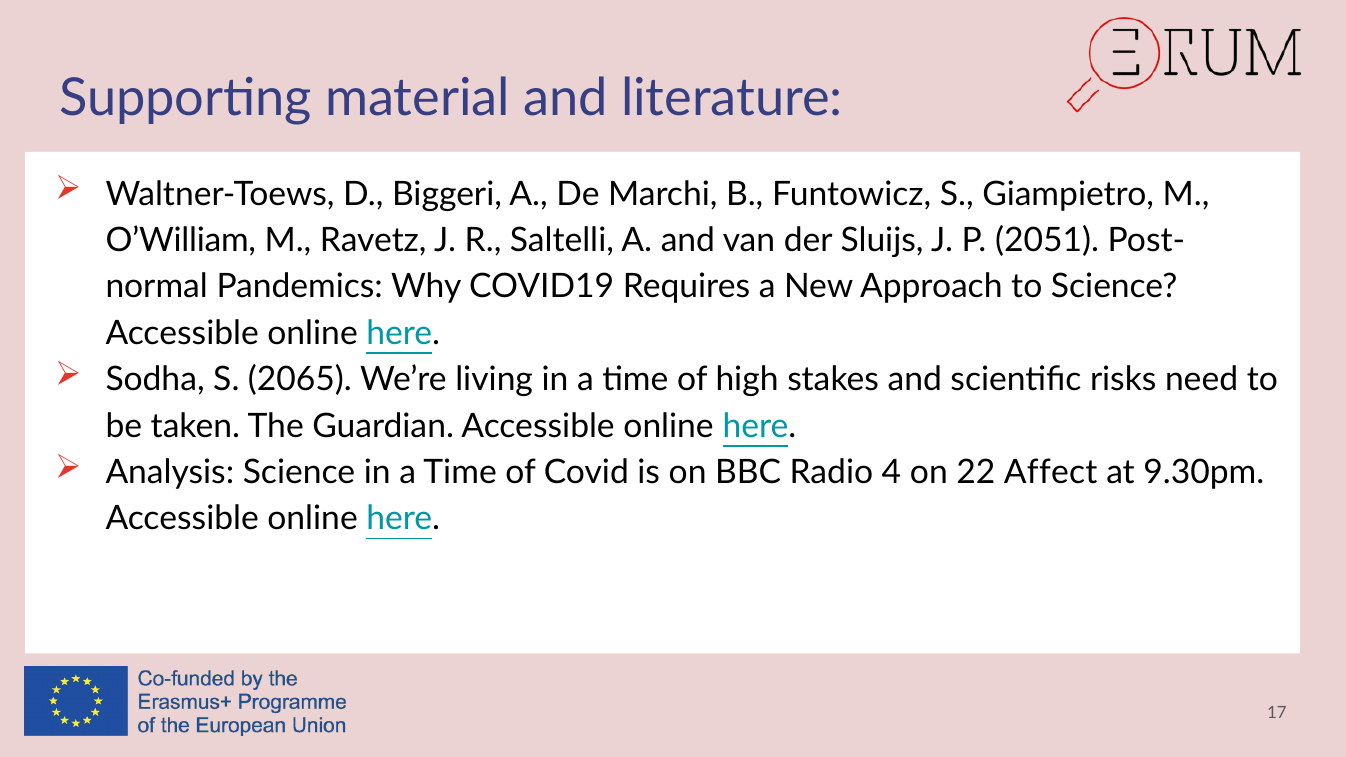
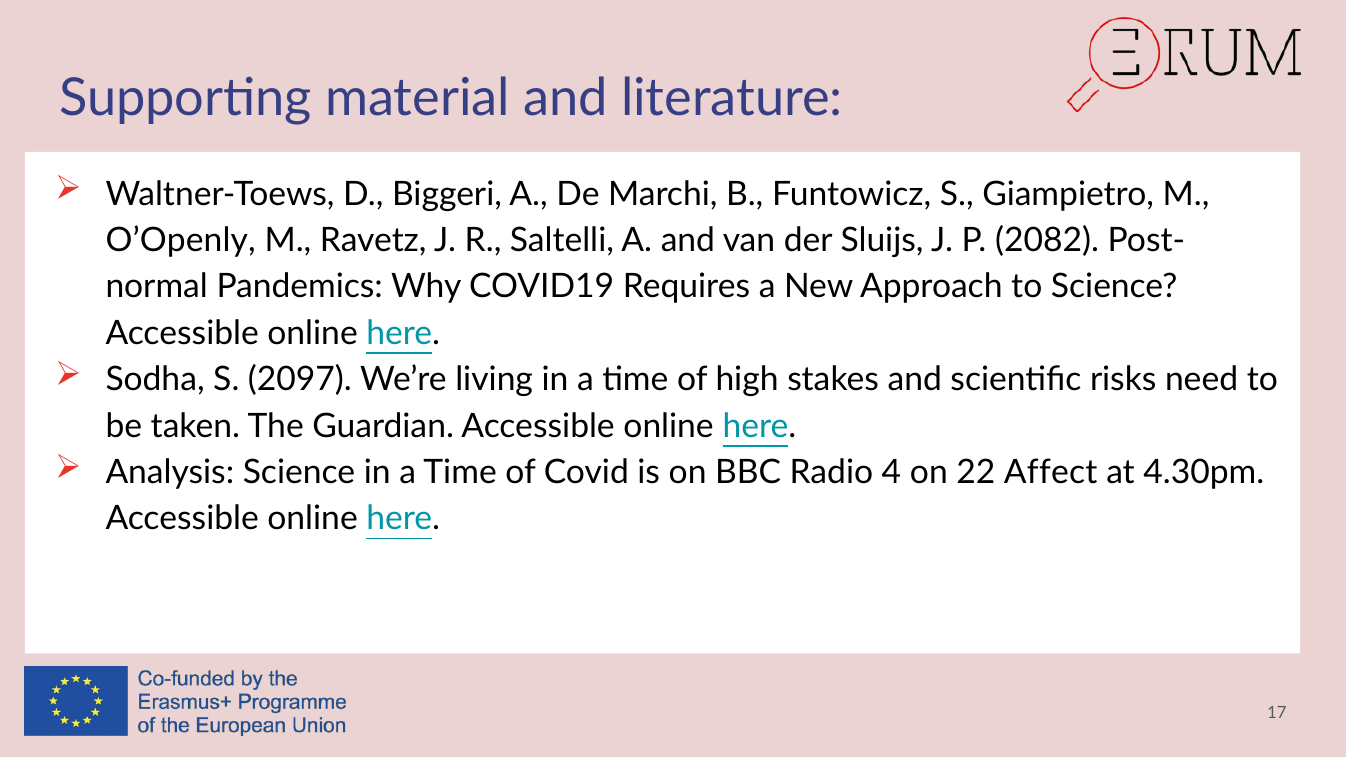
O’William: O’William -> O’Openly (181, 240)
2051: 2051 -> 2082 (1047, 240)
2065: 2065 -> 2097 (300, 380)
9.30pm: 9.30pm -> 4.30pm (1204, 473)
